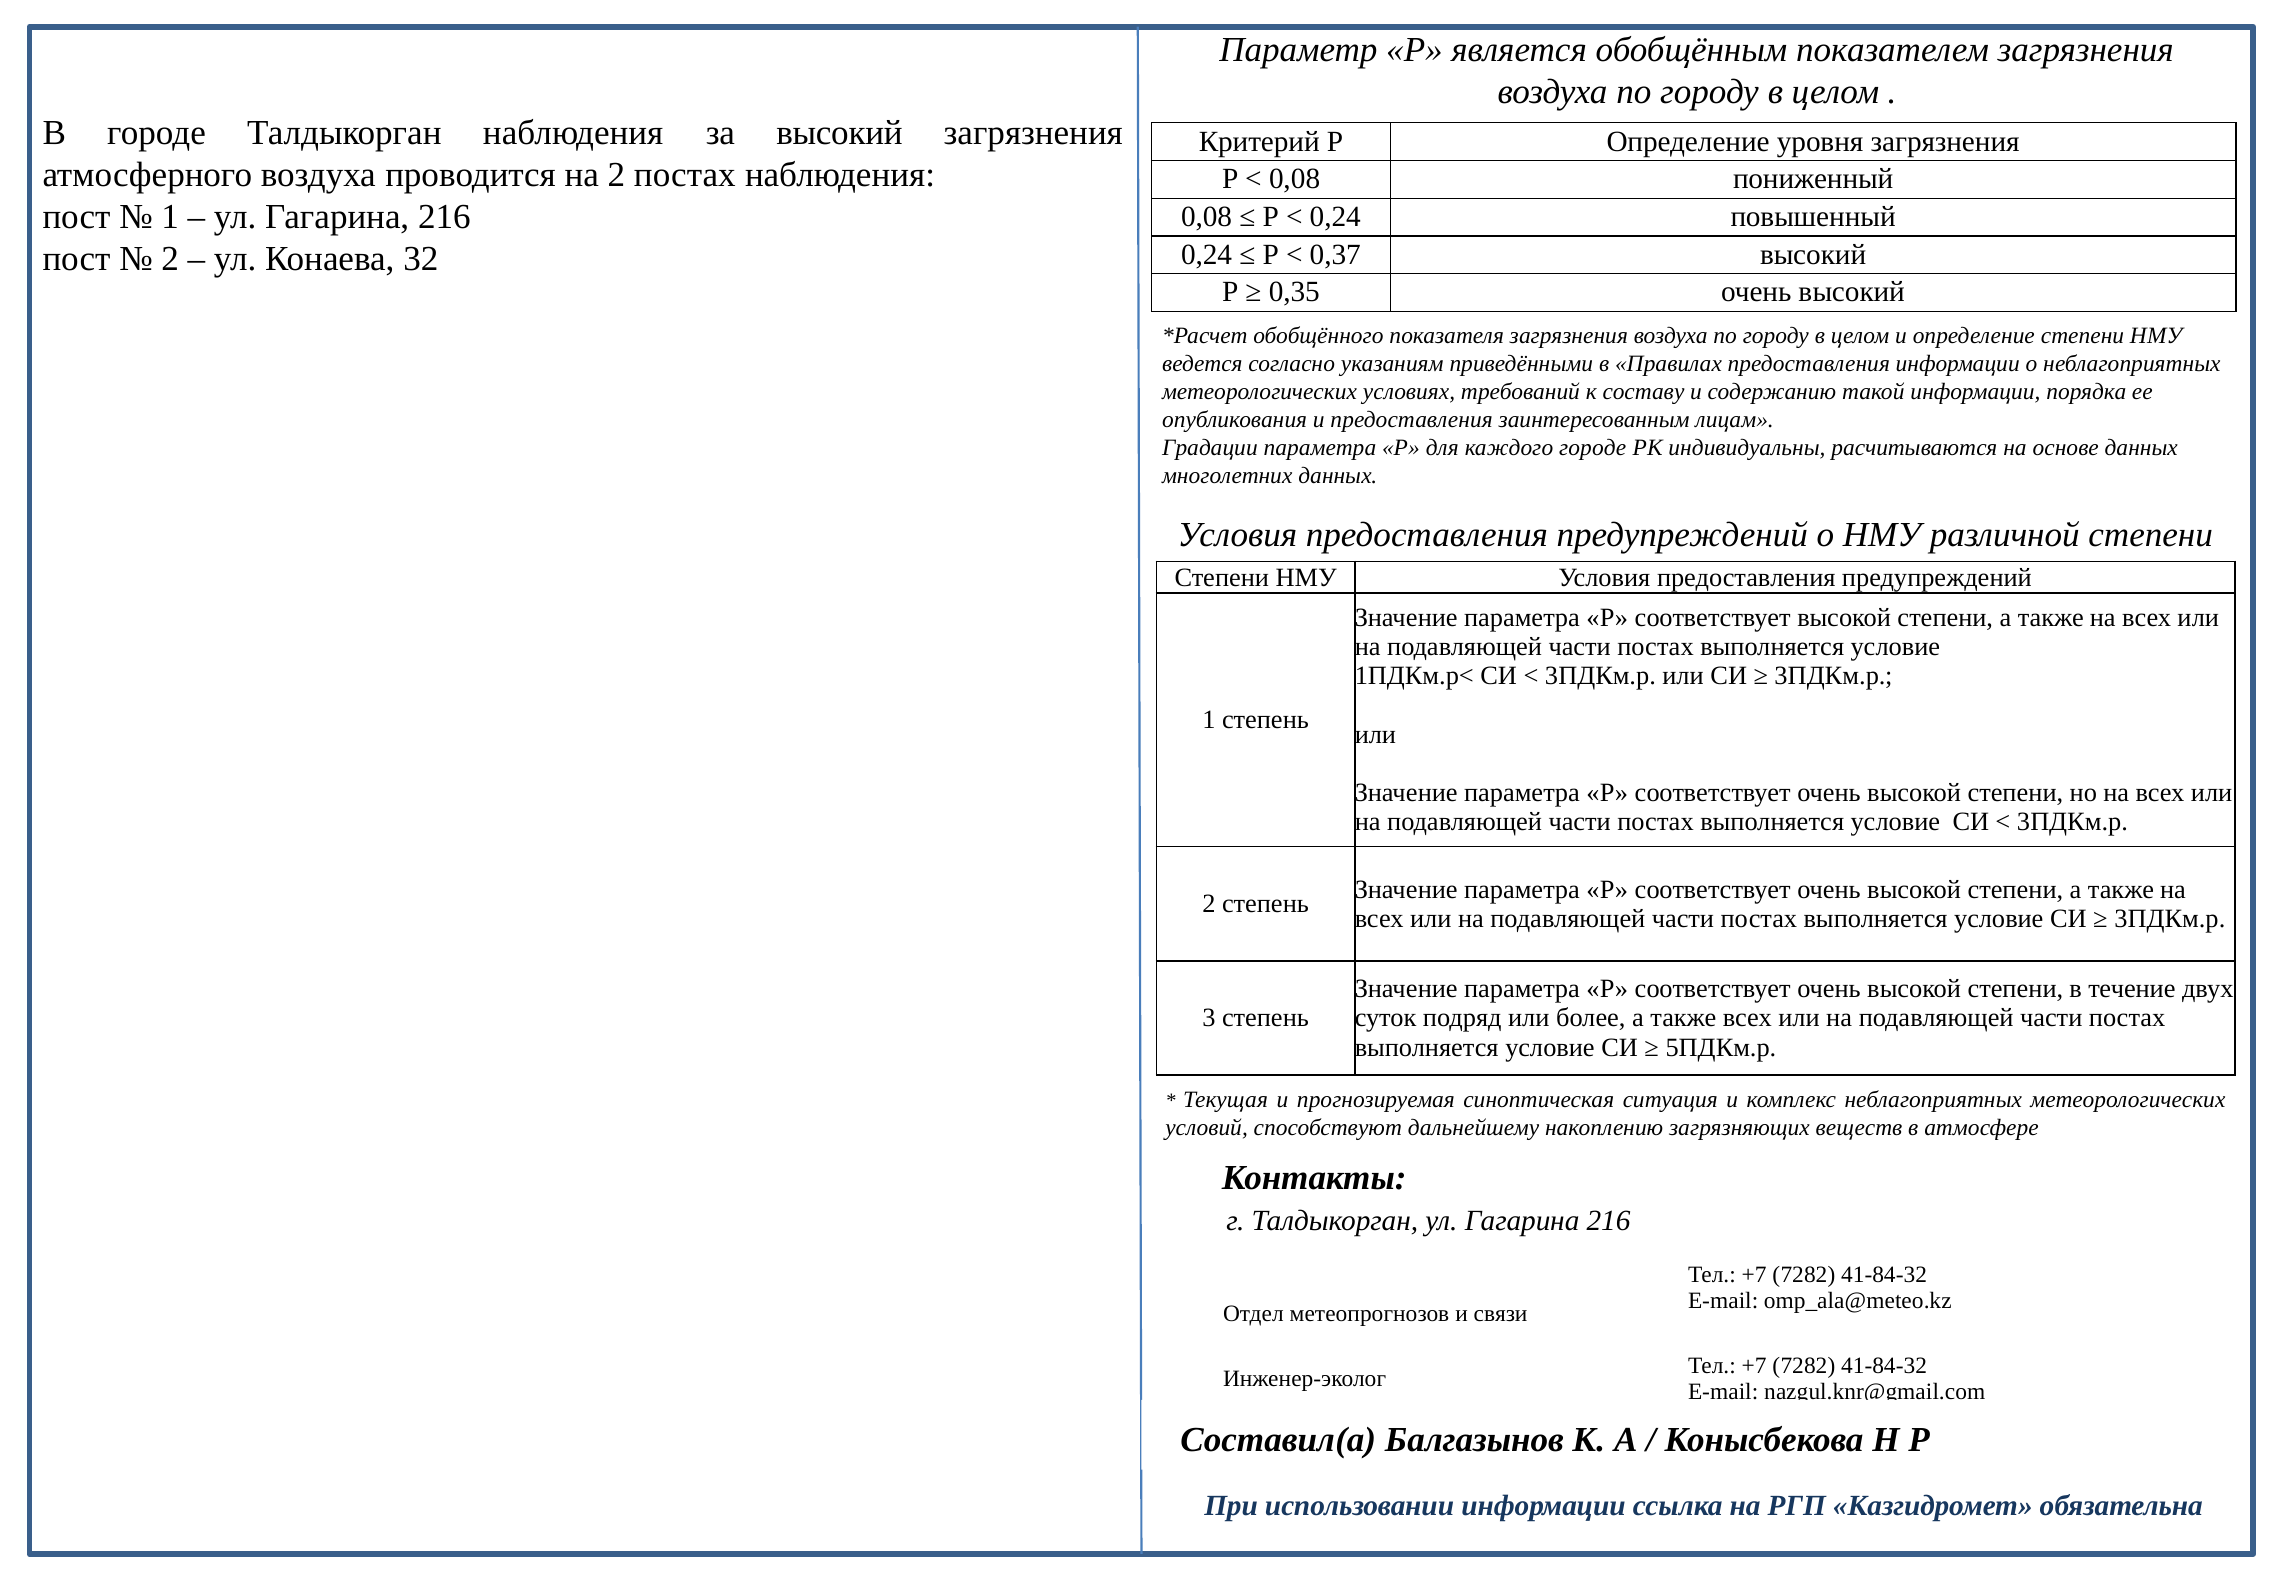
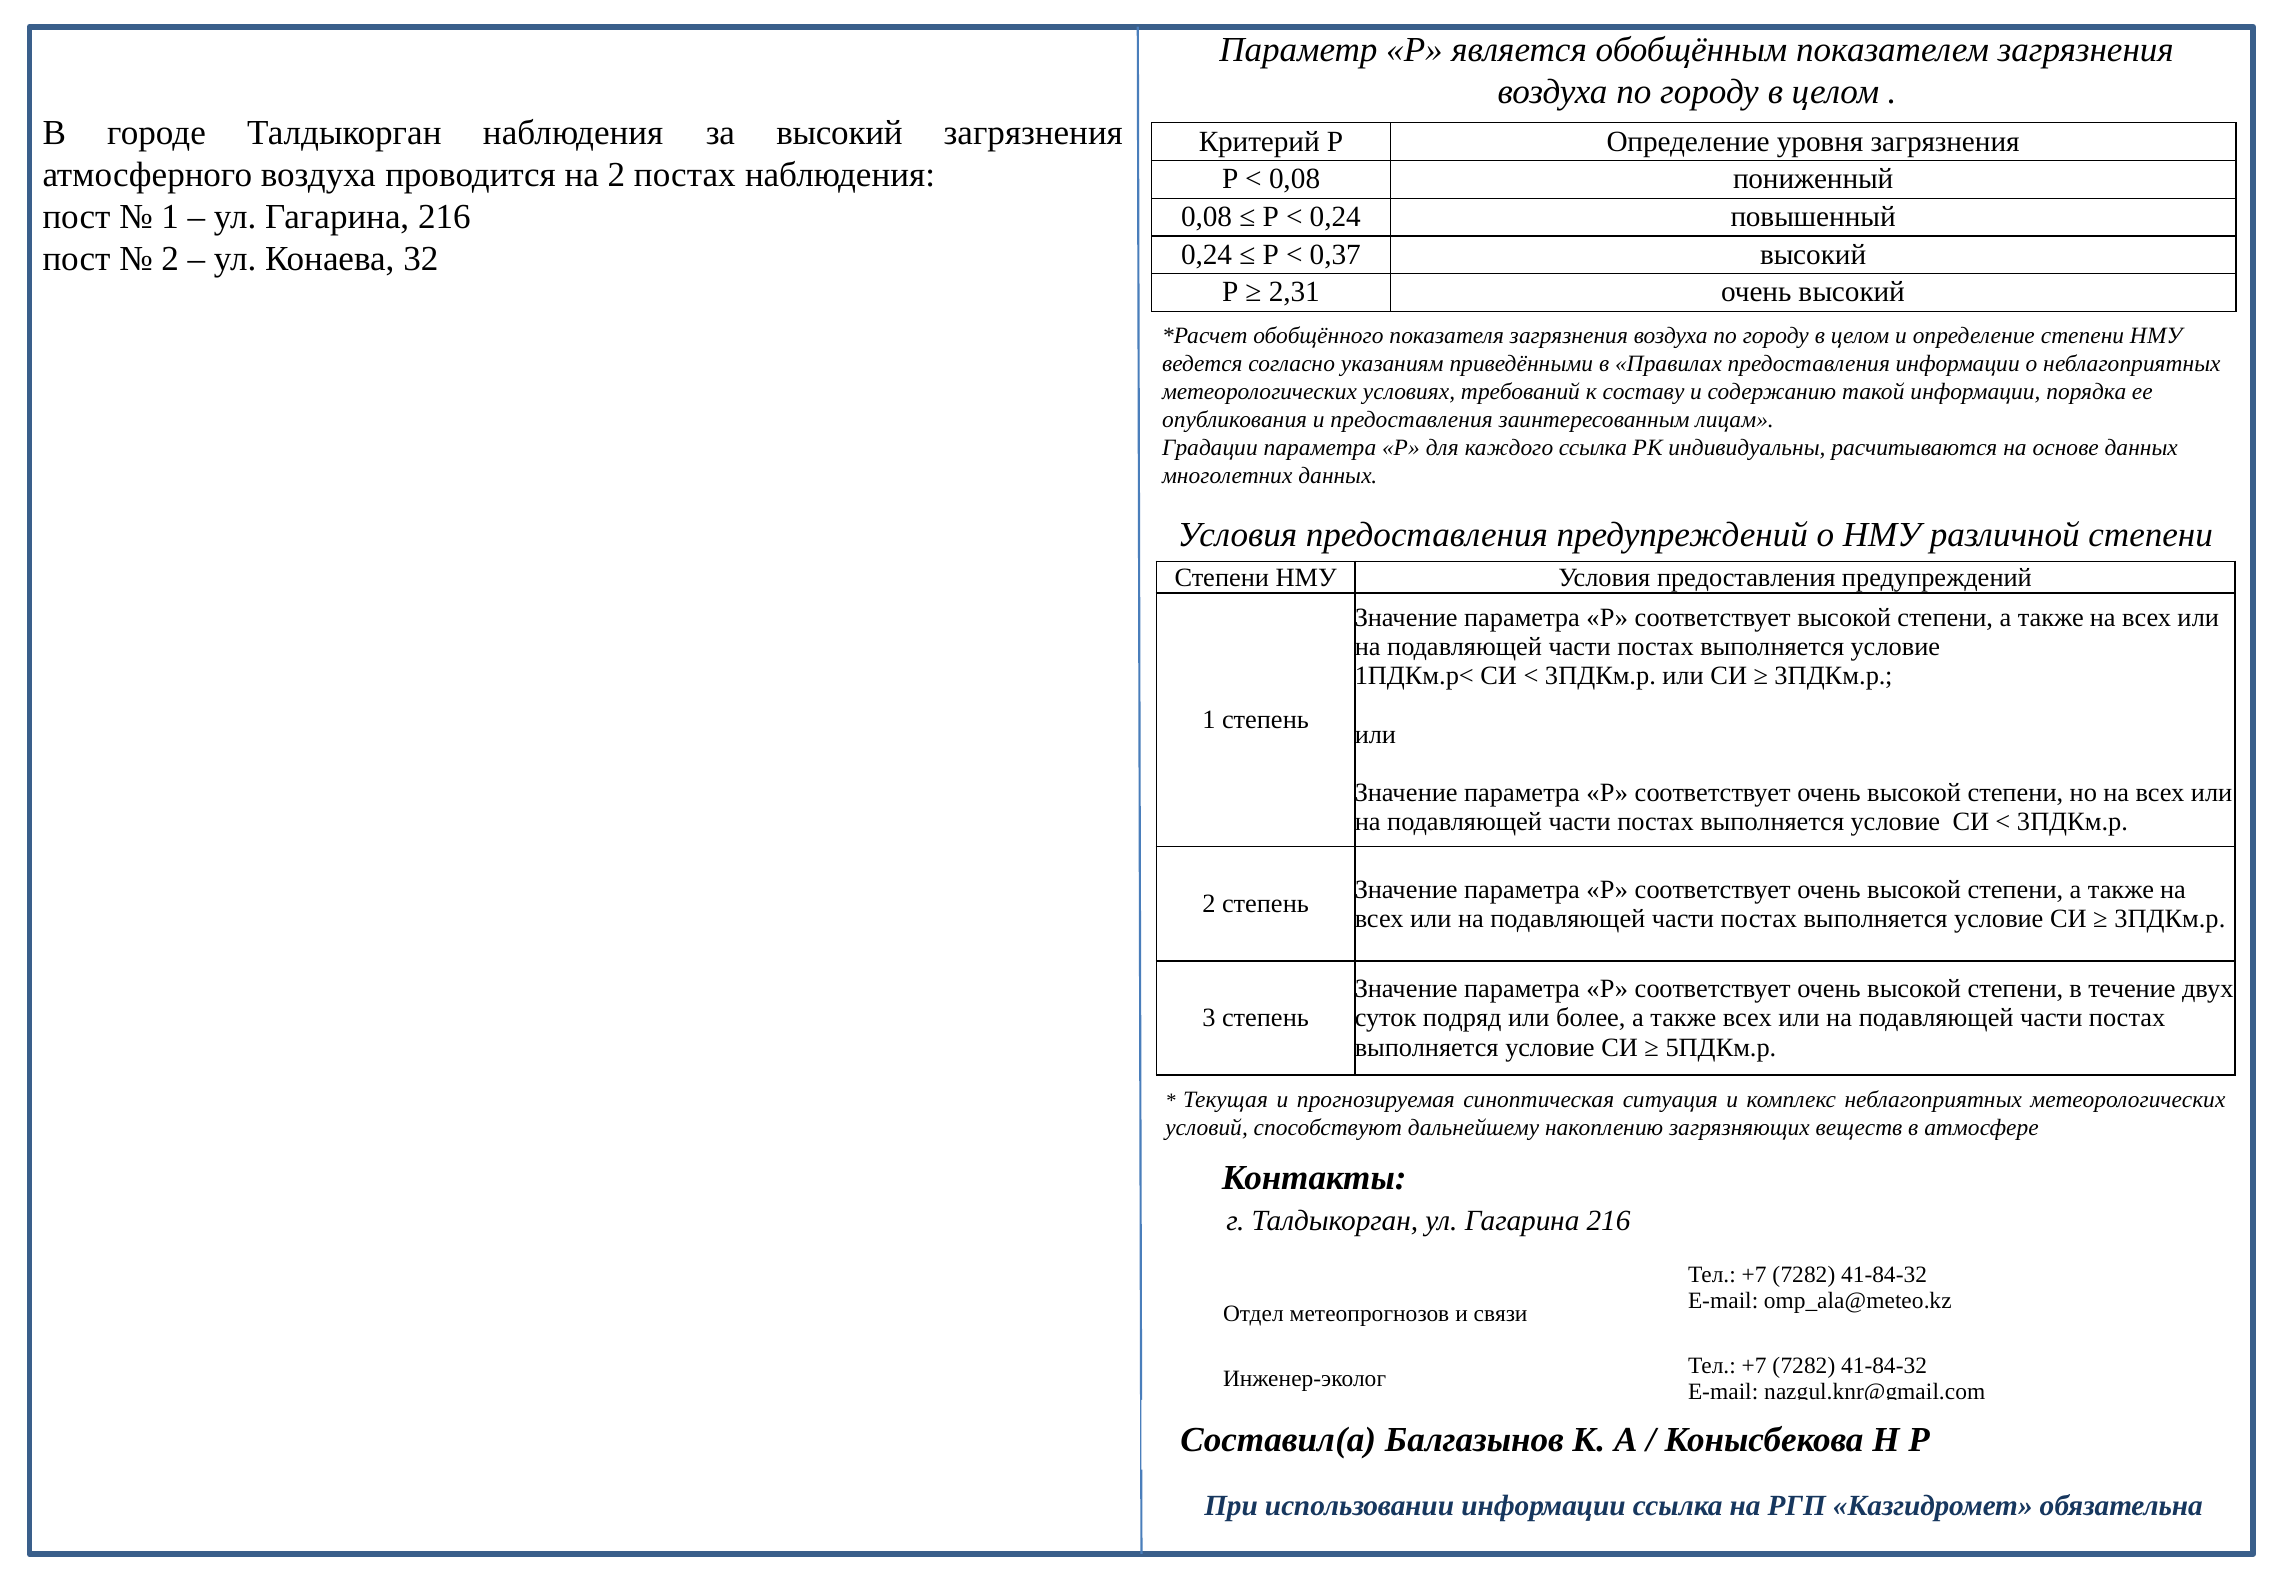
0,35: 0,35 -> 2,31 (1294, 292)
каждого городе: городе -> ссылка (1593, 447)
